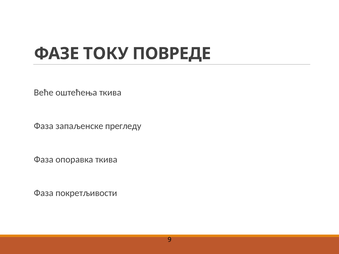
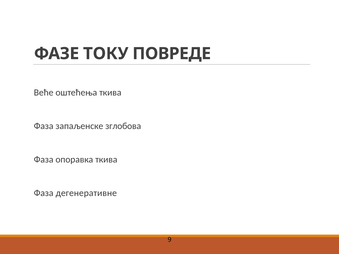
прегледу: прегледу -> зглобова (123, 126)
покретљивости: покретљивости -> дегенеративне (86, 193)
